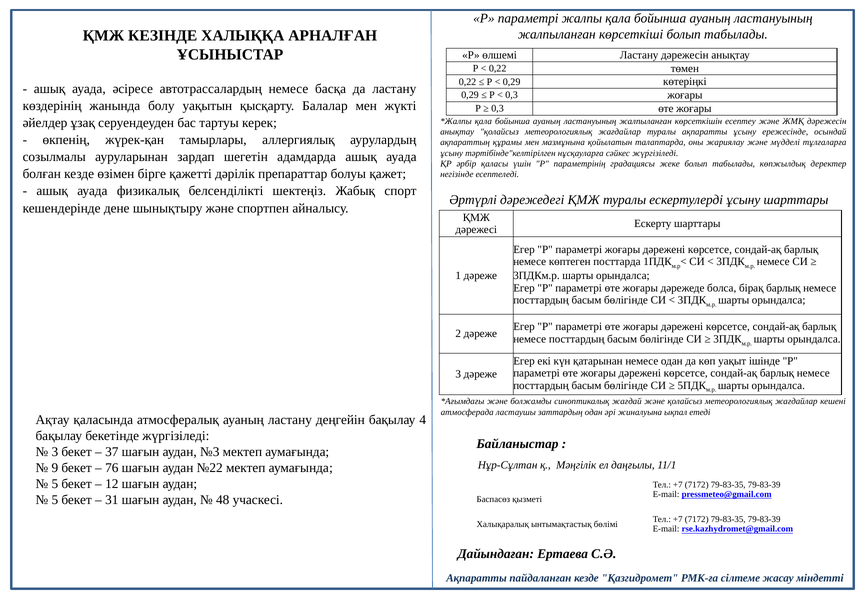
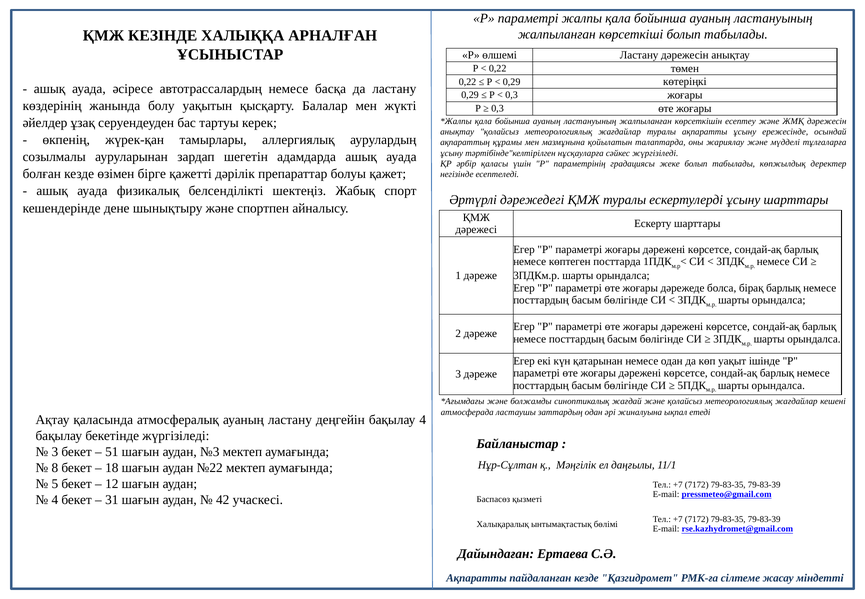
37: 37 -> 51 (112, 452)
9: 9 -> 8 (55, 468)
76: 76 -> 18 (112, 468)
5: 5 -> 4 (55, 500)
48: 48 -> 42 (223, 500)
